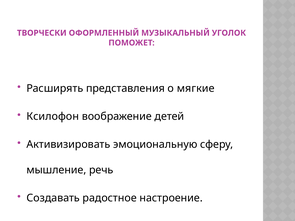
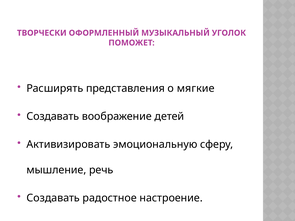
Ксилофон: Ксилофон -> Создавать (53, 117)
